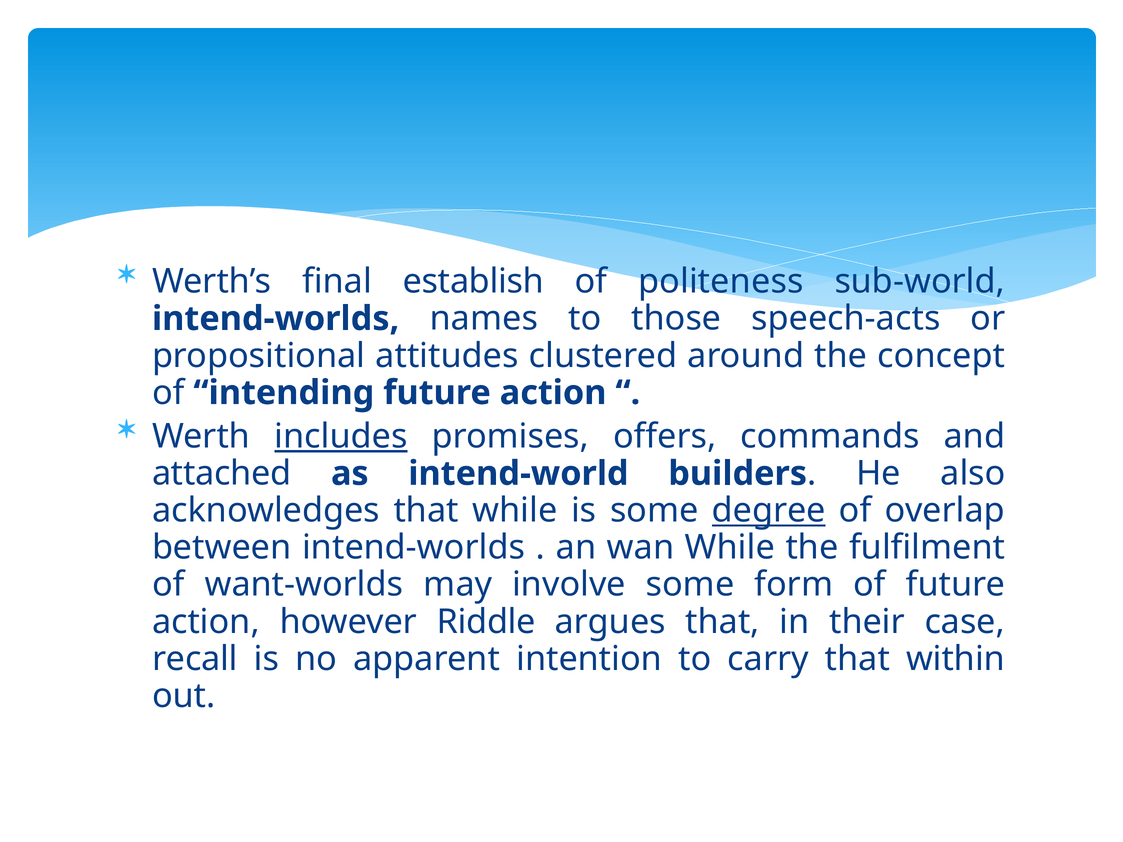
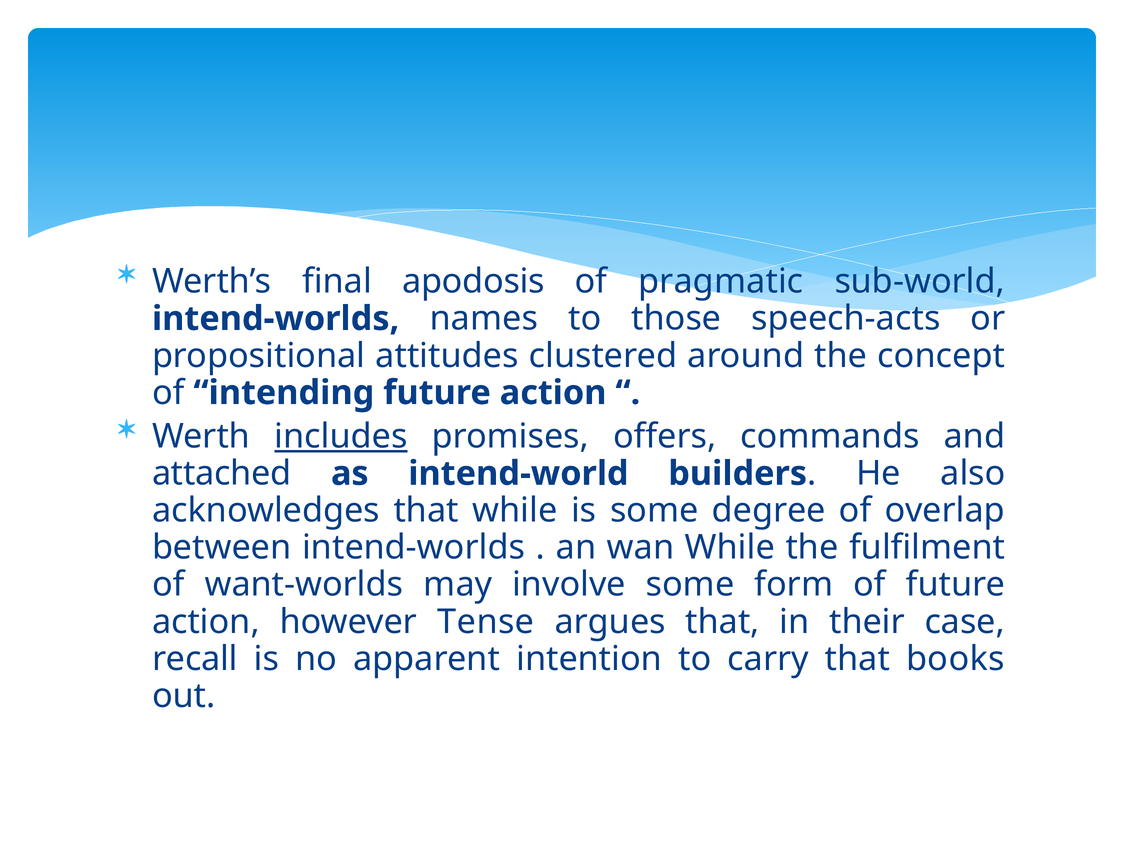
establish: establish -> apodosis (473, 282)
politeness: politeness -> pragmatic (721, 282)
degree underline: present -> none (769, 511)
Riddle: Riddle -> Tense (486, 622)
within: within -> books (955, 659)
